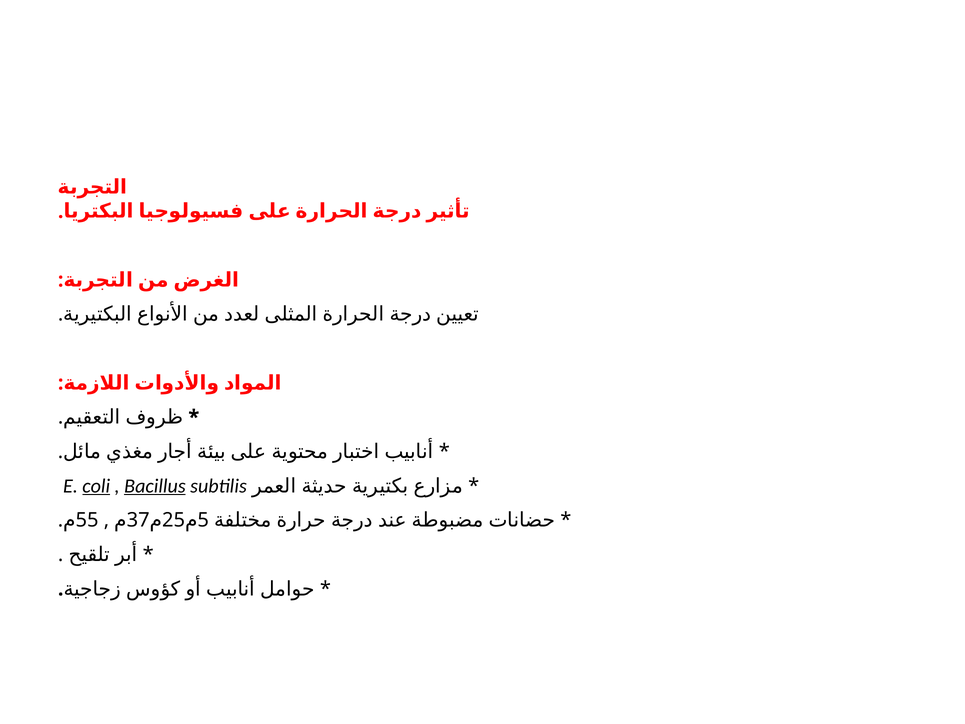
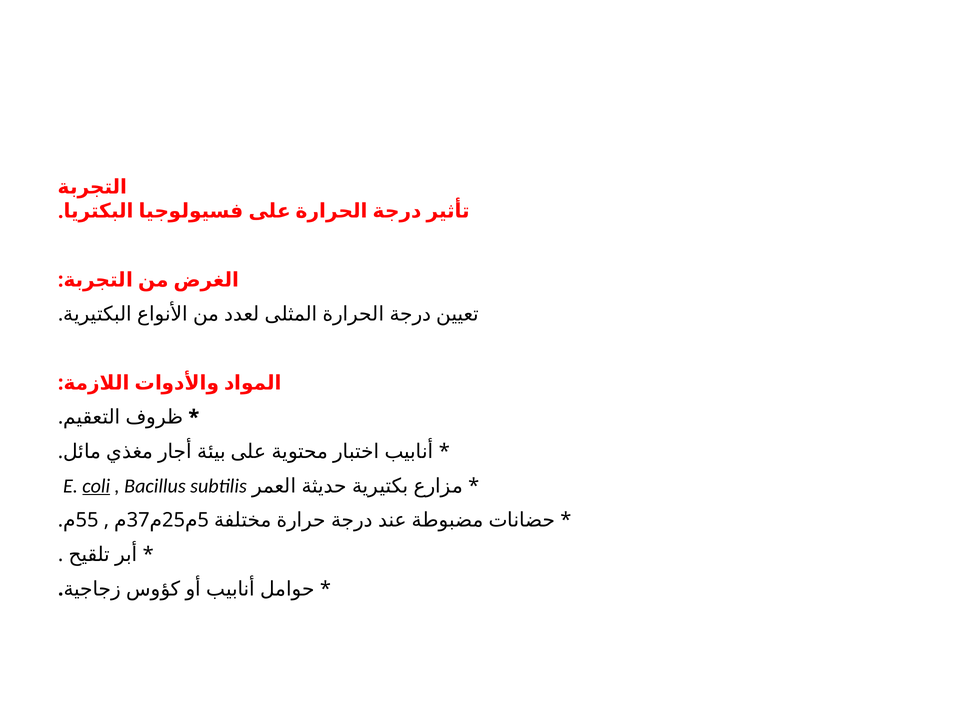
Bacillus underline: present -> none (155, 486)
